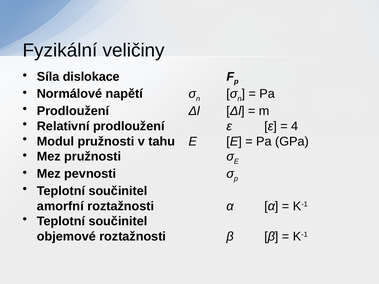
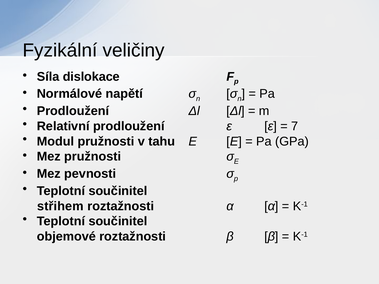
4: 4 -> 7 (295, 126)
amorfní: amorfní -> střihem (60, 206)
